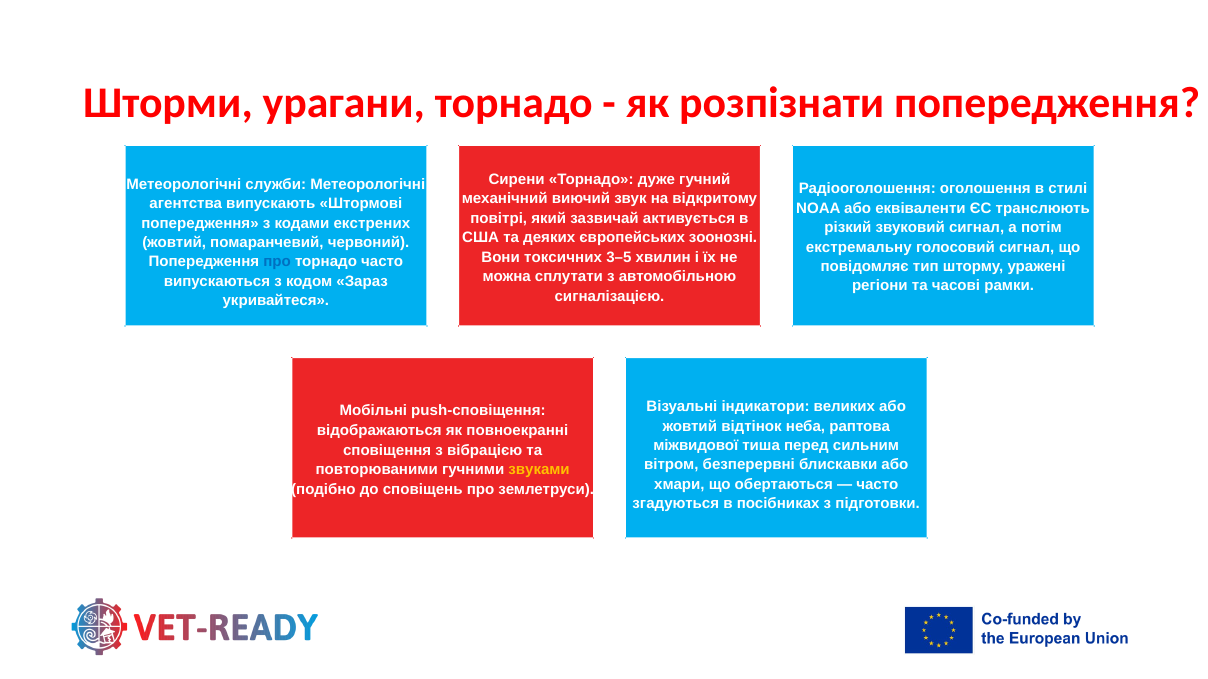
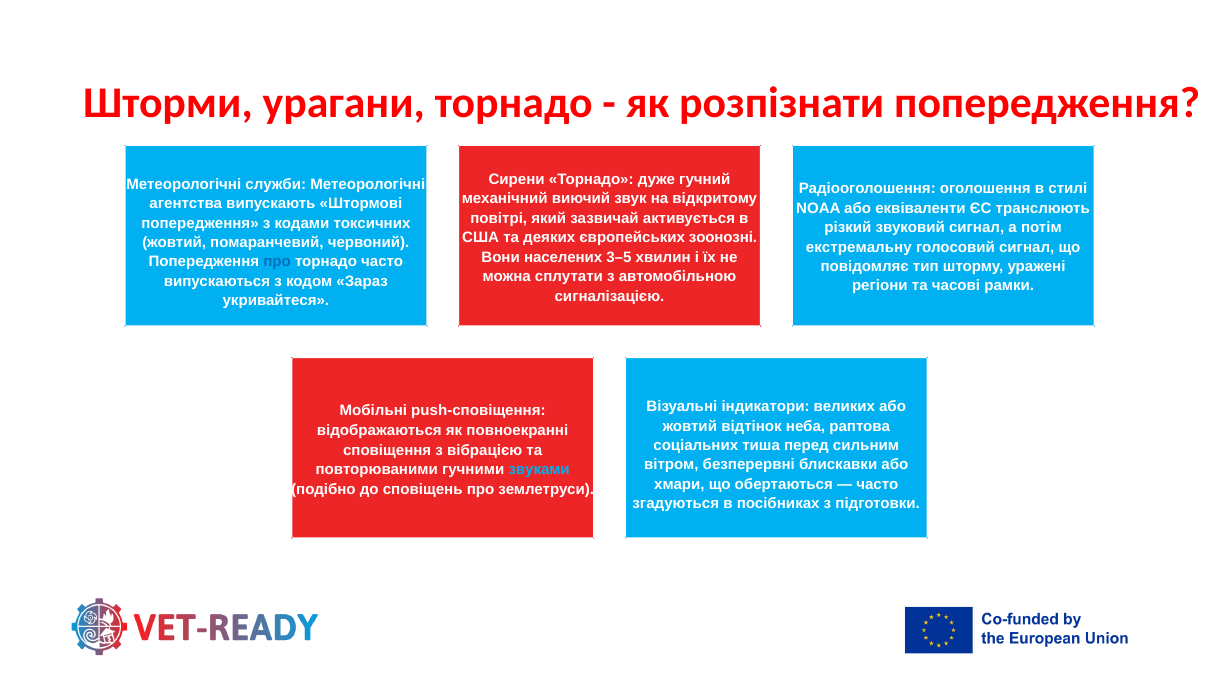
екстрених: екстрених -> токсичних (372, 223)
токсичних: токсичних -> населених (563, 257)
міжвидової: міжвидової -> соціальних (696, 446)
звуками colour: yellow -> light blue (539, 470)
